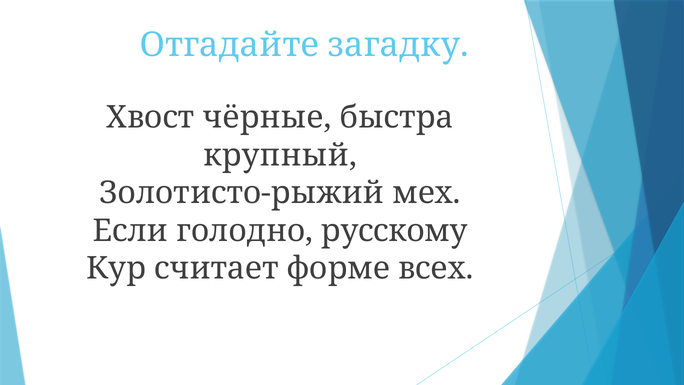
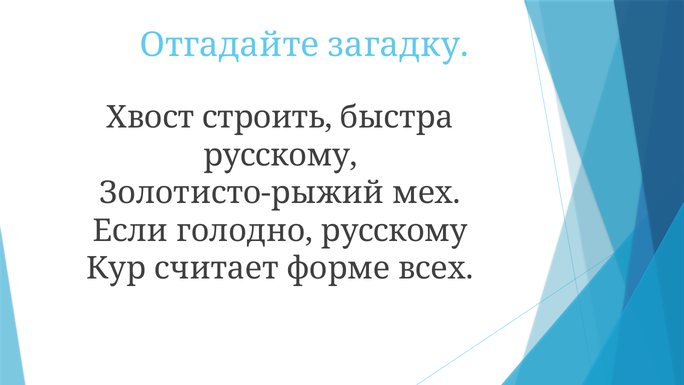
чёрные: чёрные -> строить (267, 118)
крупный: крупный -> русскому (280, 155)
